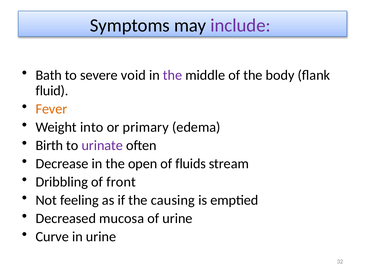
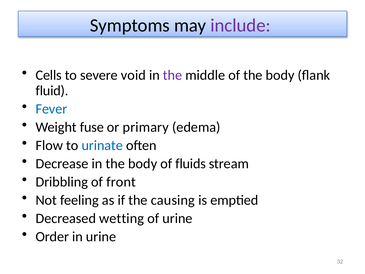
Bath: Bath -> Cells (49, 75)
Fever colour: orange -> blue (51, 109)
into: into -> fuse (92, 127)
Birth: Birth -> Flow (49, 145)
urinate colour: purple -> blue (102, 145)
in the open: open -> body (143, 164)
mucosa: mucosa -> wetting (122, 218)
Curve: Curve -> Order (52, 237)
